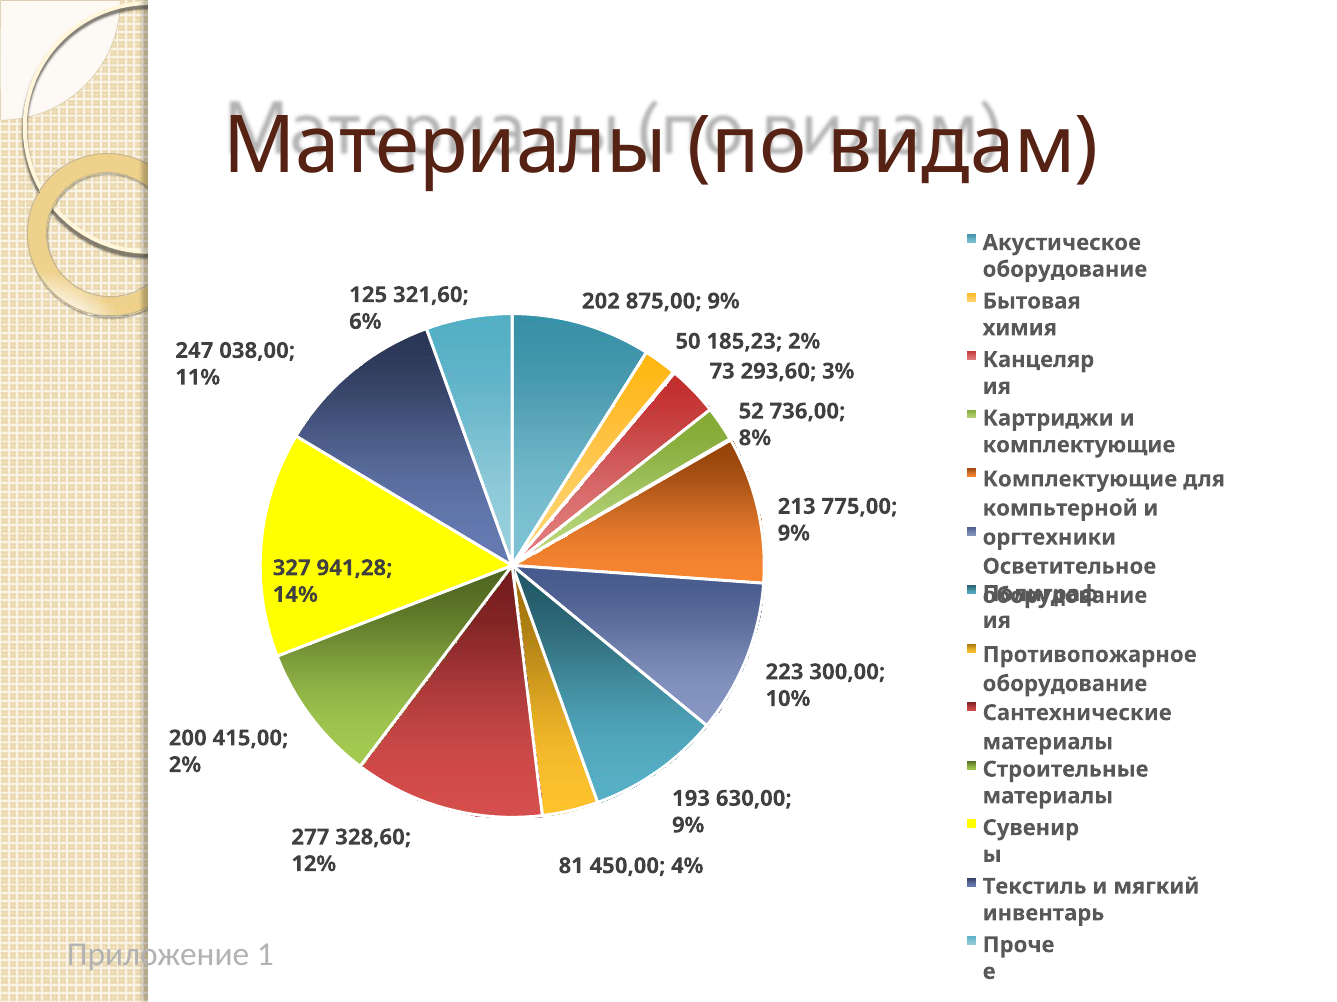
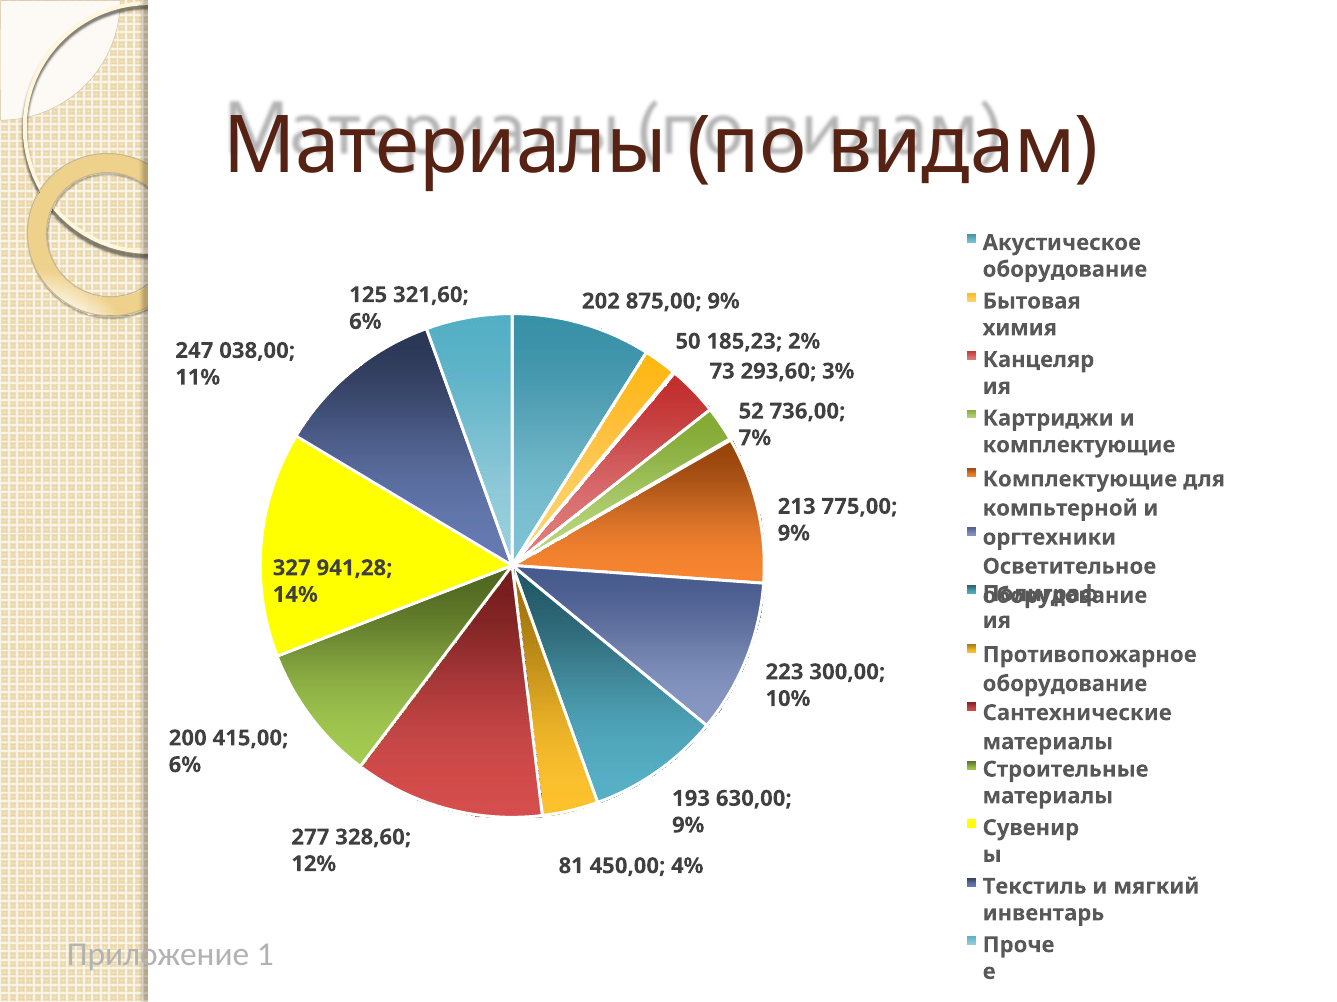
8%: 8% -> 7% (755, 438)
2%: 2% -> 6% (185, 765)
